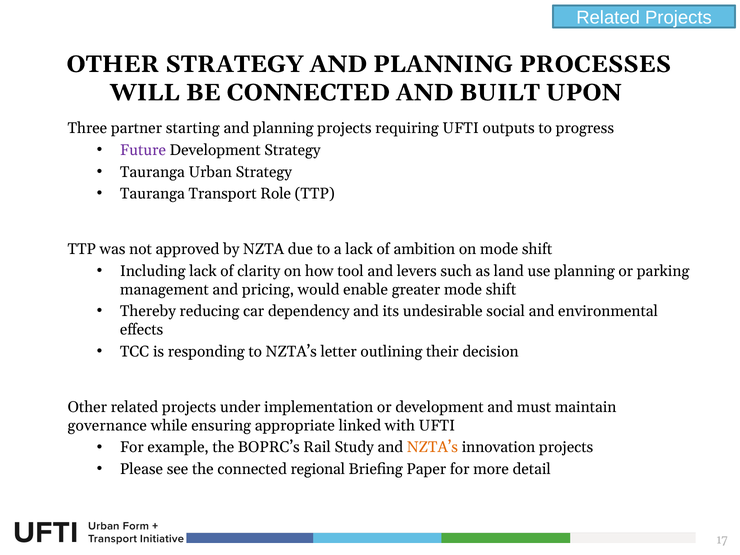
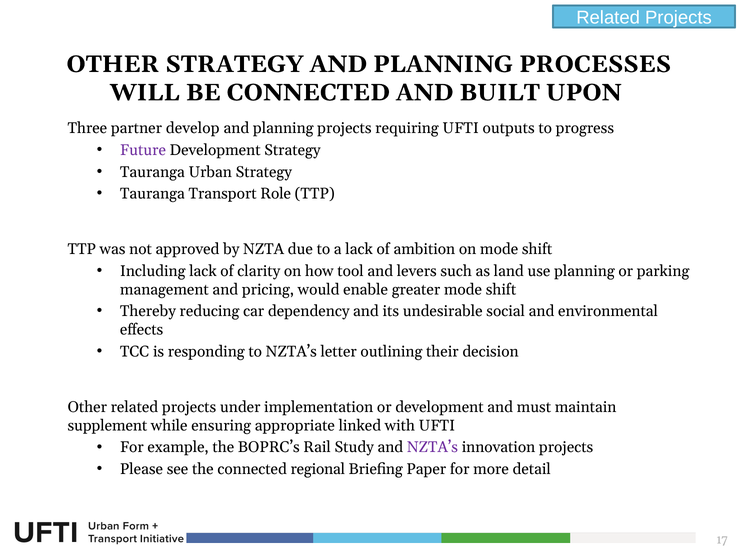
starting: starting -> develop (193, 128)
governance: governance -> supplement (107, 426)
NZTA’s colour: orange -> purple (432, 447)
